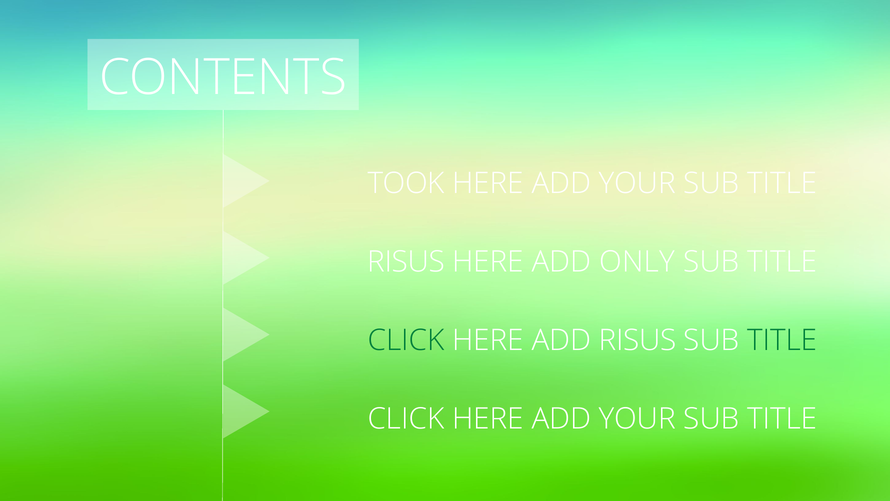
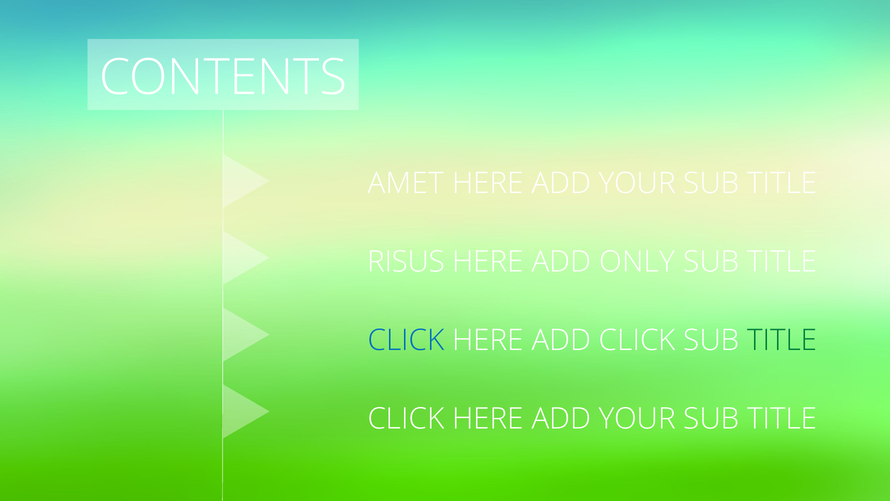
TOOK: TOOK -> AMET (406, 183)
CLICK colour: green -> blue (406, 340)
ADD RISUS: RISUS -> CLICK (637, 340)
